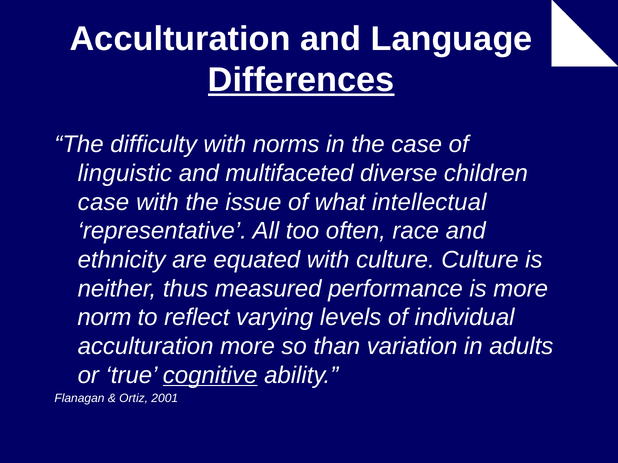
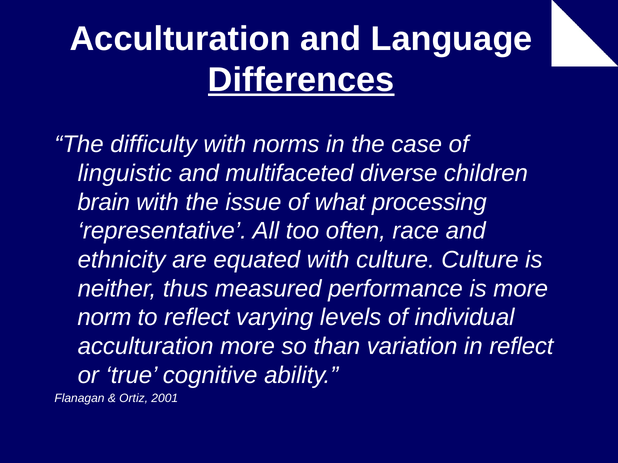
case: case -> brain (104, 202)
intellectual: intellectual -> processing (429, 202)
in adults: adults -> reflect (521, 347)
cognitive underline: present -> none (210, 376)
